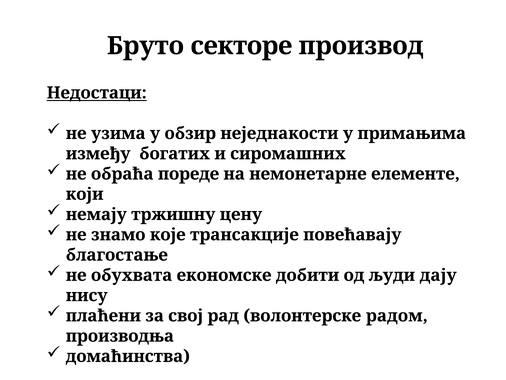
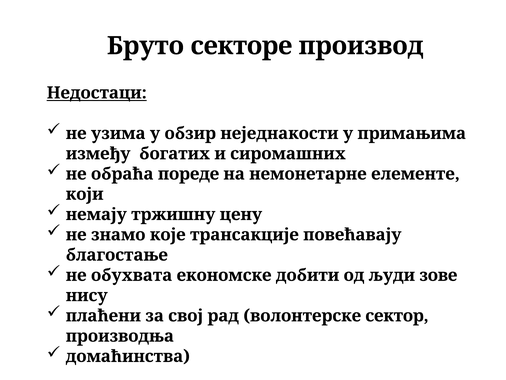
дају: дају -> зове (438, 275)
радом: радом -> сектор (397, 315)
